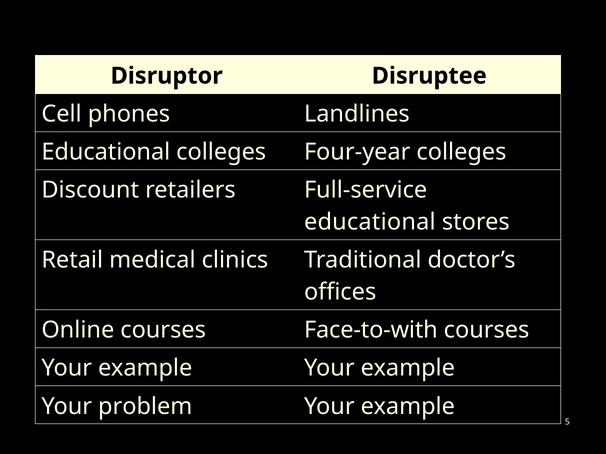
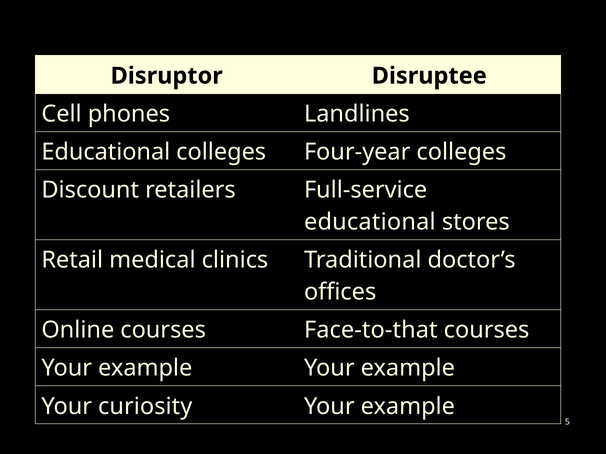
Face-to-with: Face-to-with -> Face-to-that (371, 330)
problem: problem -> curiosity (145, 407)
